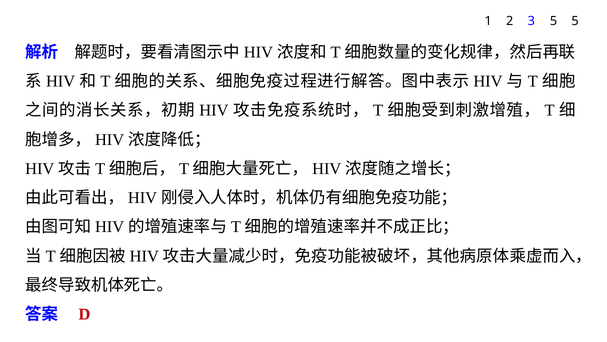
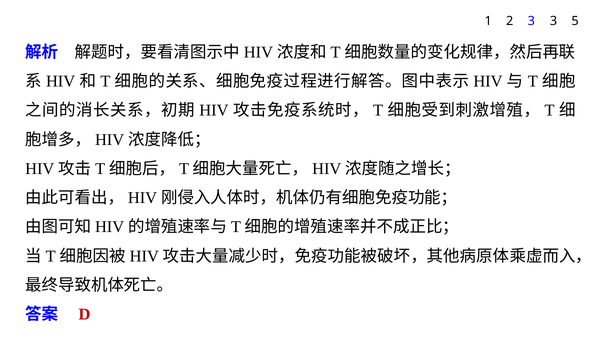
3 5: 5 -> 3 (554, 21)
